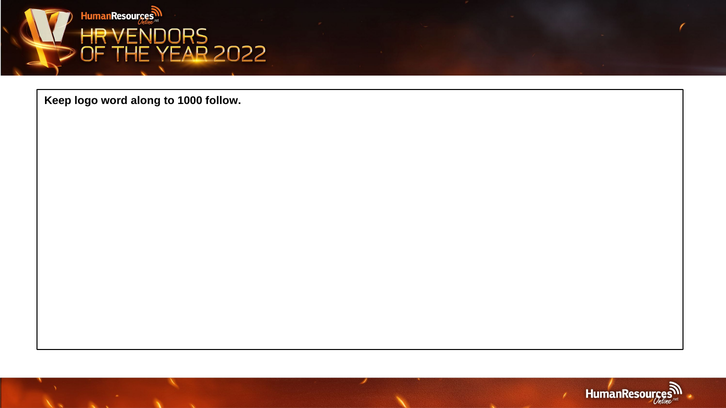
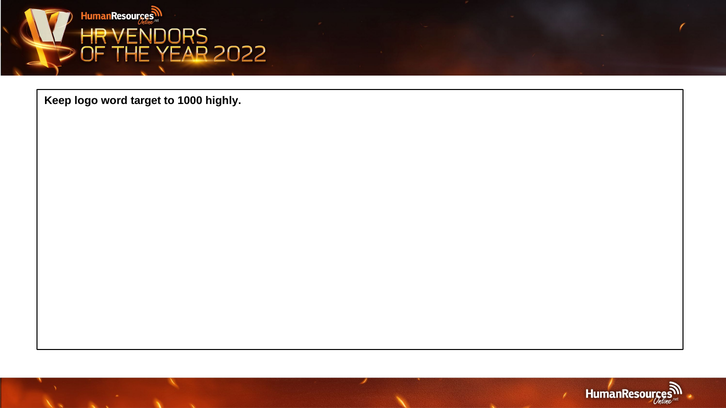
along: along -> target (146, 101)
follow: follow -> highly (223, 101)
